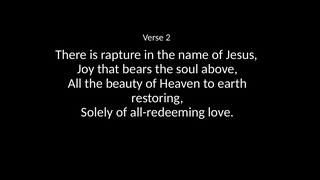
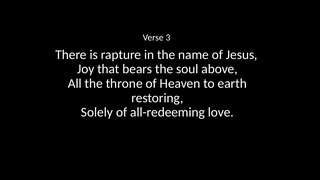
2: 2 -> 3 (168, 37)
beauty: beauty -> throne (124, 83)
